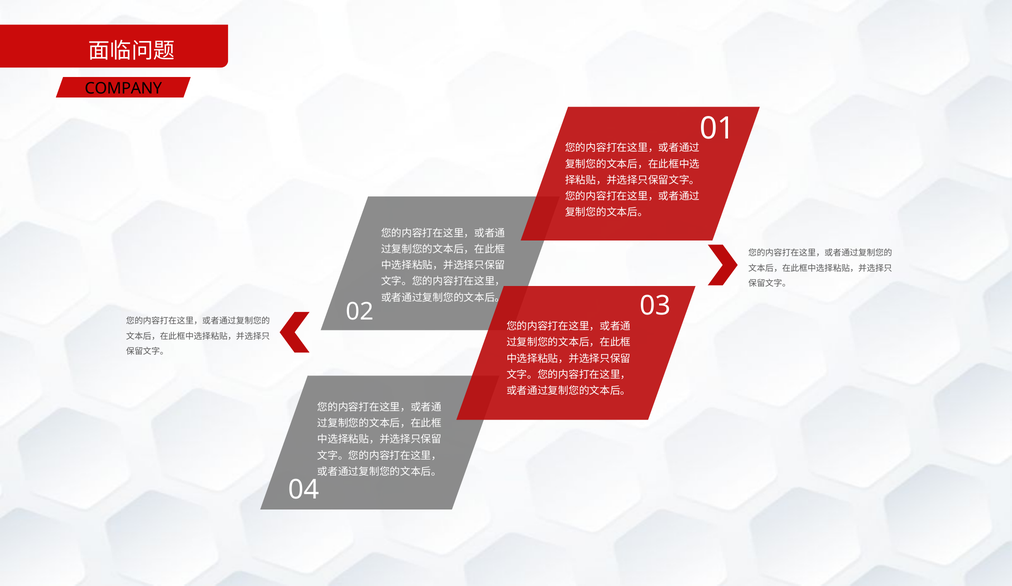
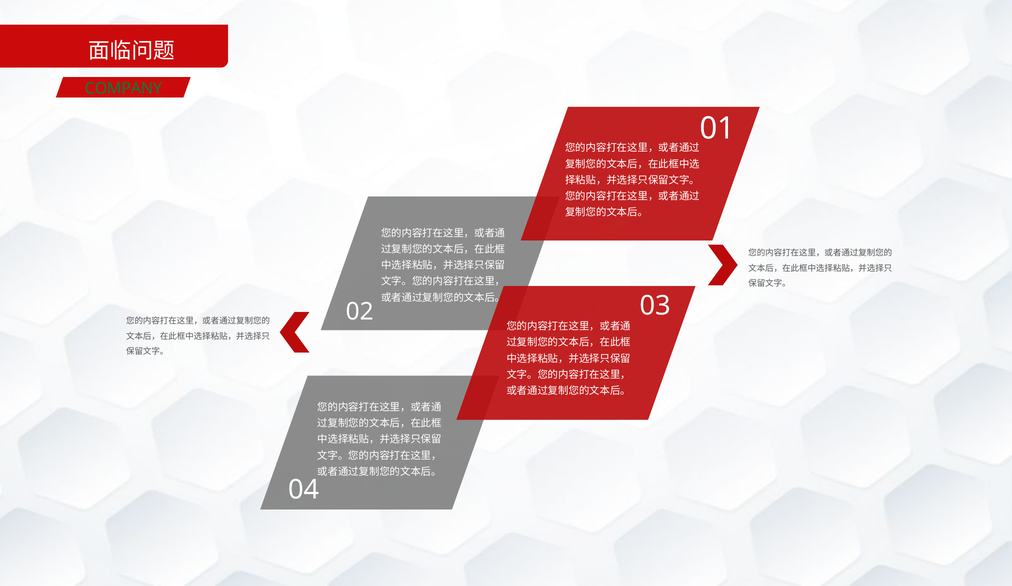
COMPANY colour: black -> green (123, 88)
